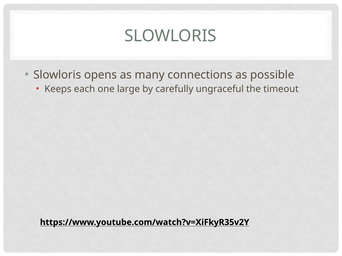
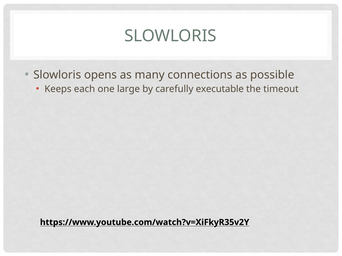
ungraceful: ungraceful -> executable (220, 89)
